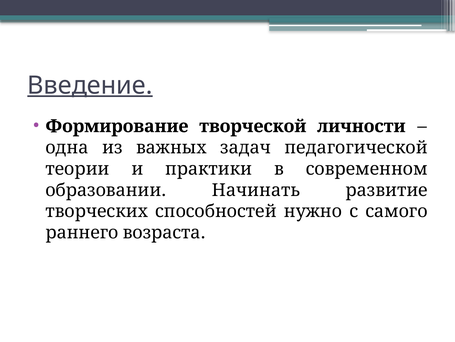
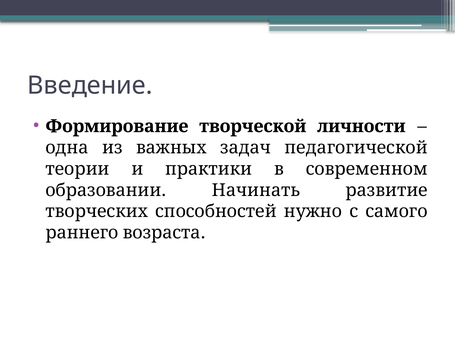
Введение underline: present -> none (90, 85)
